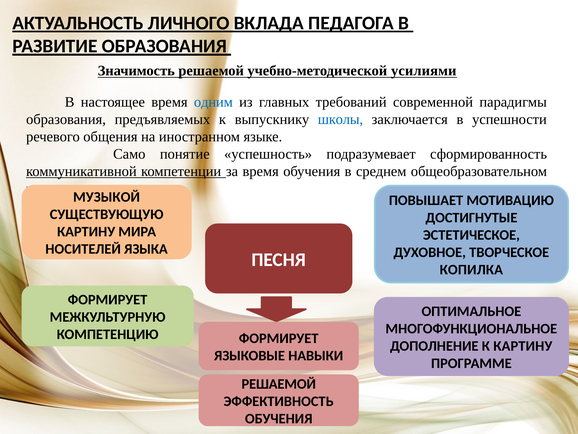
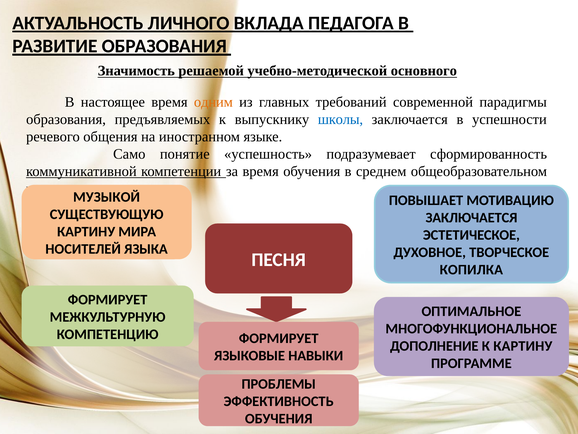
усилиями: усилиями -> основного (424, 71)
одним colour: blue -> orange (213, 102)
ДОСТИГНУТЫЕ: ДОСТИГНУТЫЕ -> ЗАКЛЮЧАЕТСЯ (471, 217)
РЕШАЕМОЙ: РЕШАЕМОЙ -> ПРОБЛЕМЫ (279, 383)
